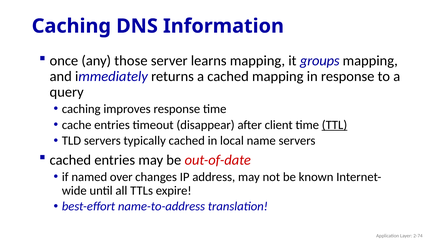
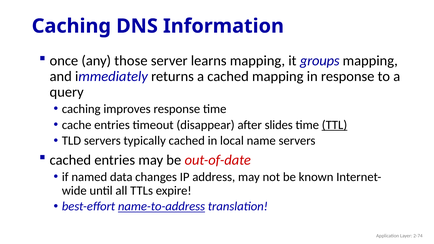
client: client -> slides (279, 125)
over: over -> data (121, 177)
name-to-address underline: none -> present (162, 207)
